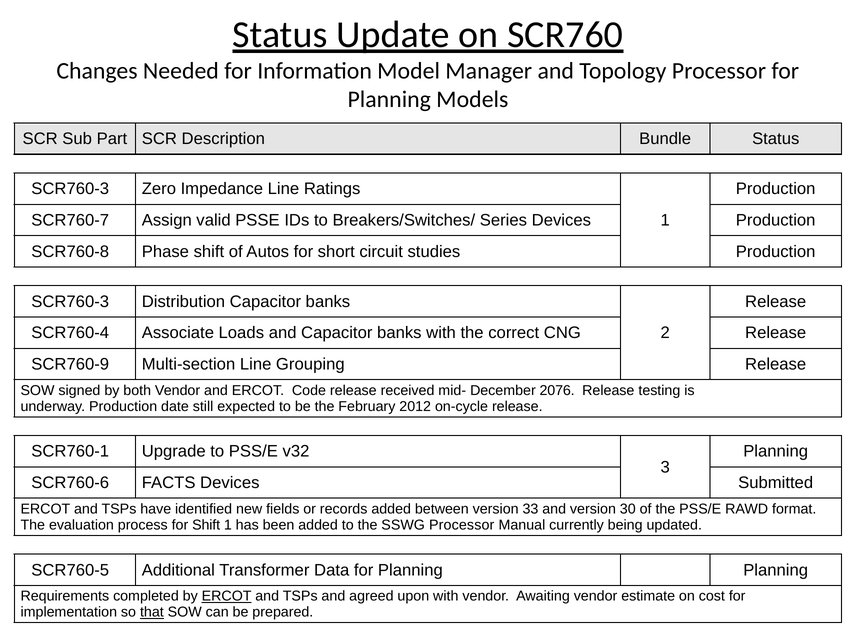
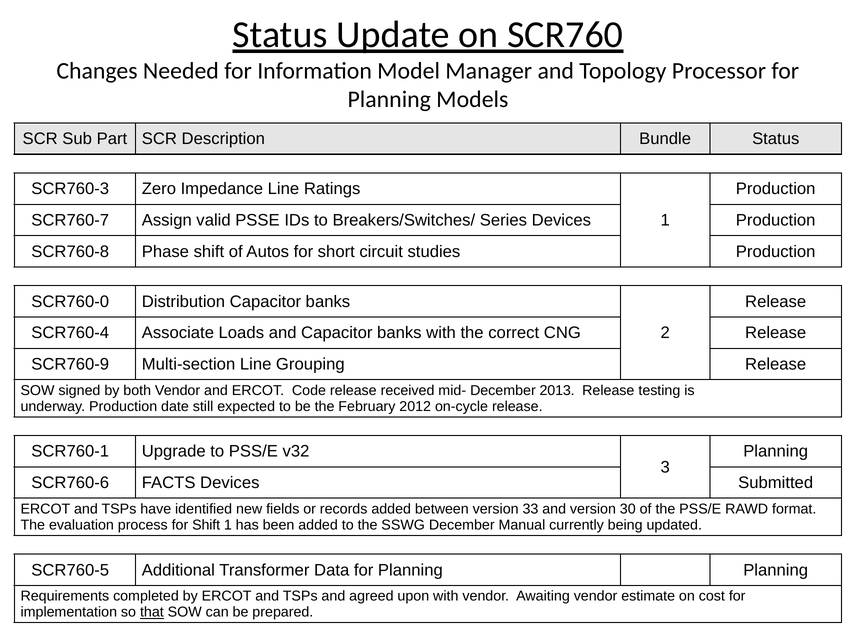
SCR760-3: SCR760-3 -> SCR760-0 (70, 302)
2076: 2076 -> 2013 (557, 390)
SSWG Processor: Processor -> December (462, 525)
ERCOT underline: present -> none (227, 596)
